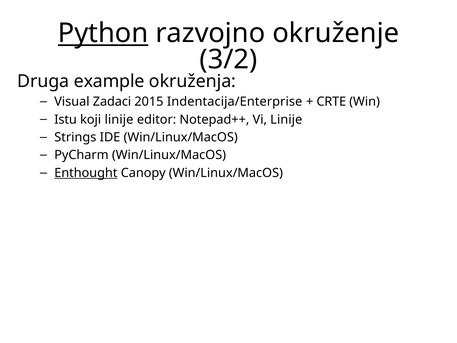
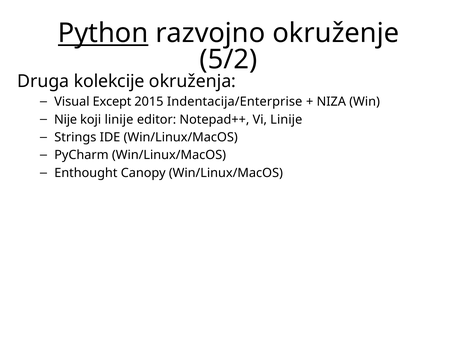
3/2: 3/2 -> 5/2 (229, 59)
example: example -> kolekcije (109, 81)
Zadaci: Zadaci -> Except (112, 102)
CRTE: CRTE -> NIZA (331, 102)
Istu: Istu -> Nije (66, 119)
Enthought underline: present -> none (86, 173)
